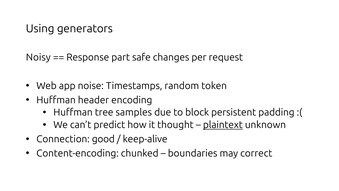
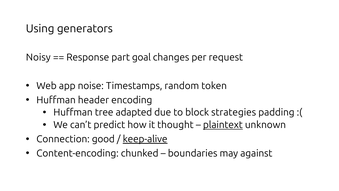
safe: safe -> goal (141, 57)
samples: samples -> adapted (134, 112)
persistent: persistent -> strategies (234, 112)
keep-alive underline: none -> present (145, 139)
correct: correct -> against (256, 153)
